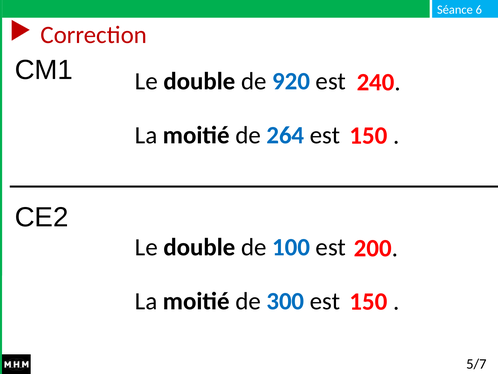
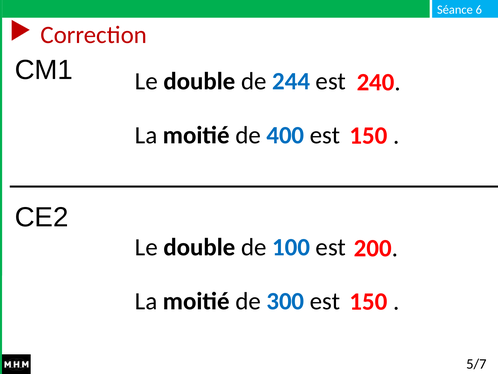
920: 920 -> 244 (291, 81)
264: 264 -> 400 (285, 135)
